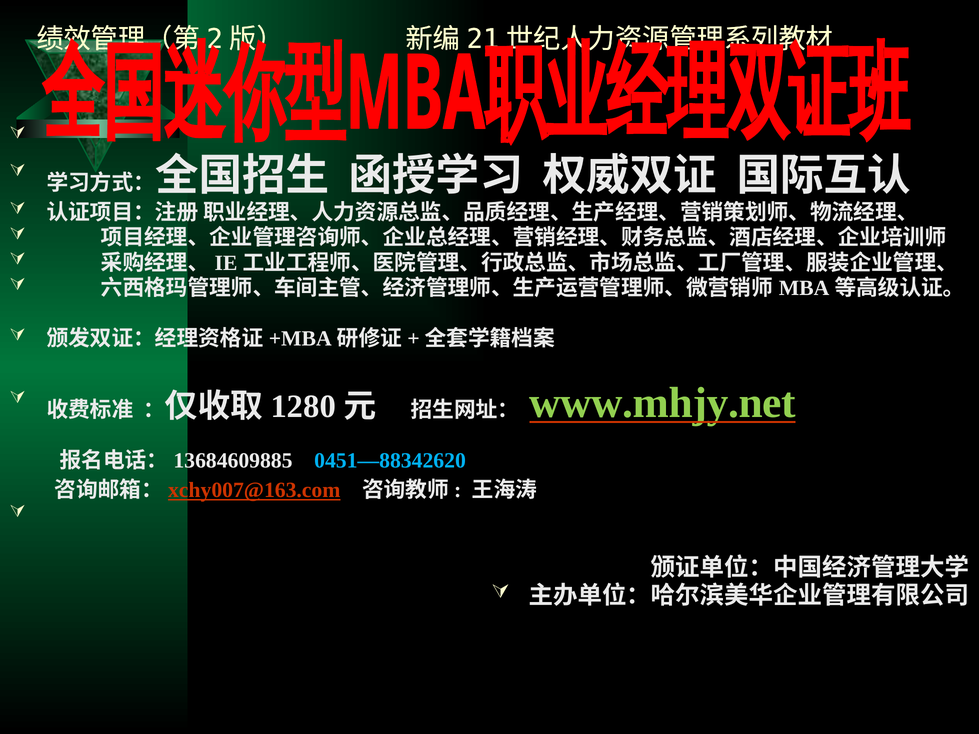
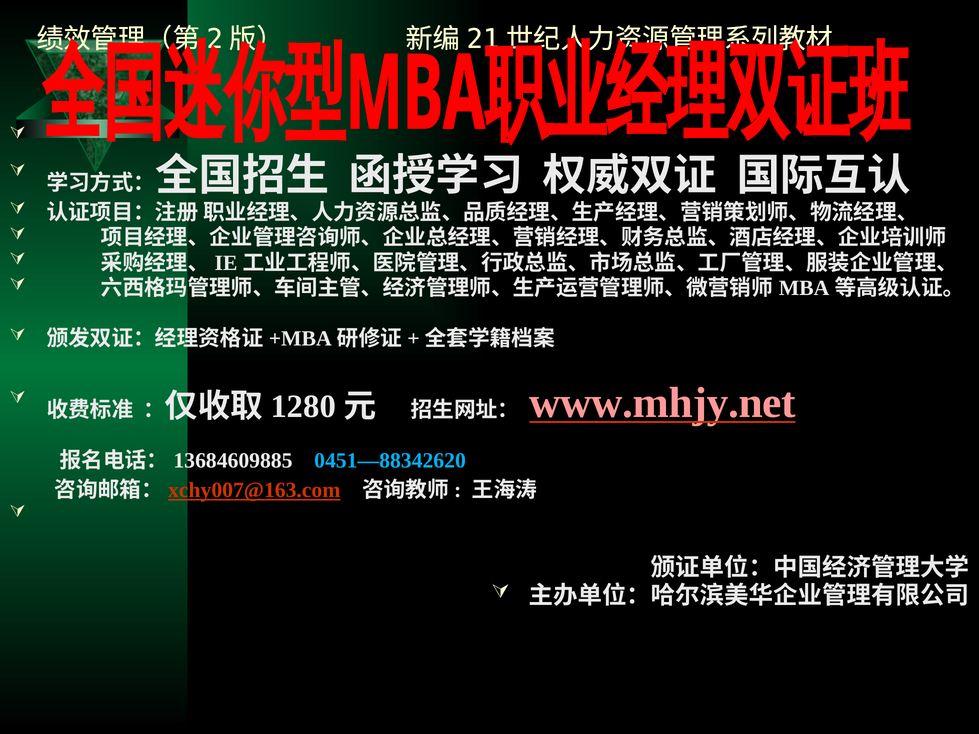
www.mhjy.net colour: light green -> pink (663, 403)
